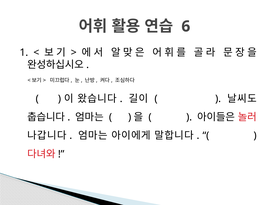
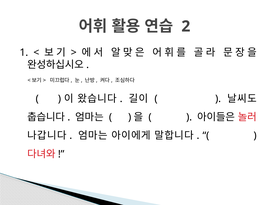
6: 6 -> 2 (186, 26)
